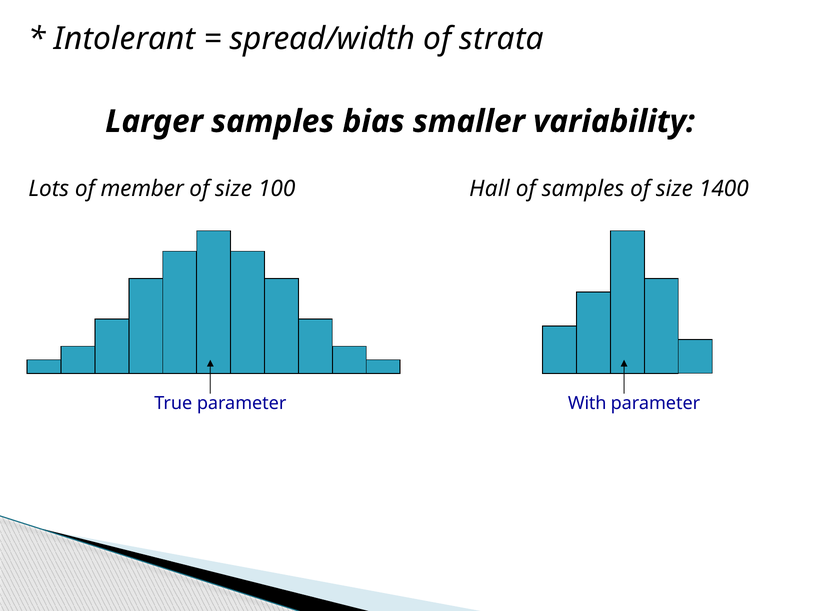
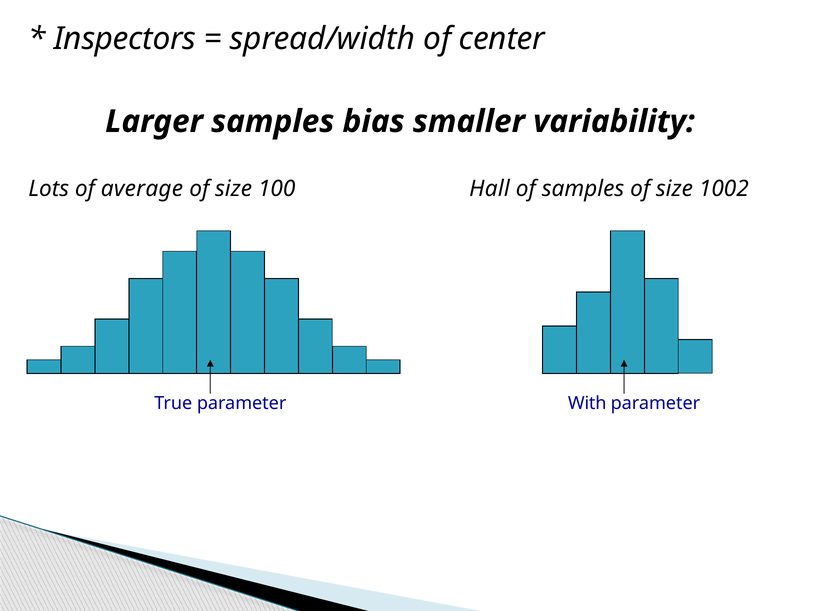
Intolerant: Intolerant -> Inspectors (125, 39)
strata: strata -> center (502, 39)
member: member -> average (142, 189)
1400: 1400 -> 1002 (724, 189)
